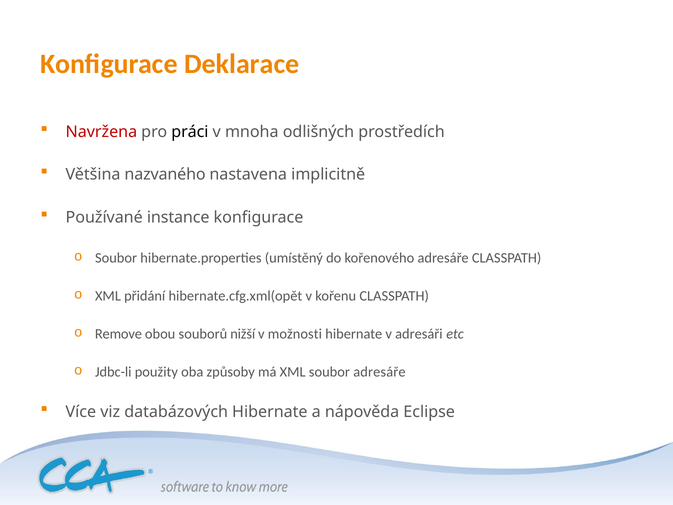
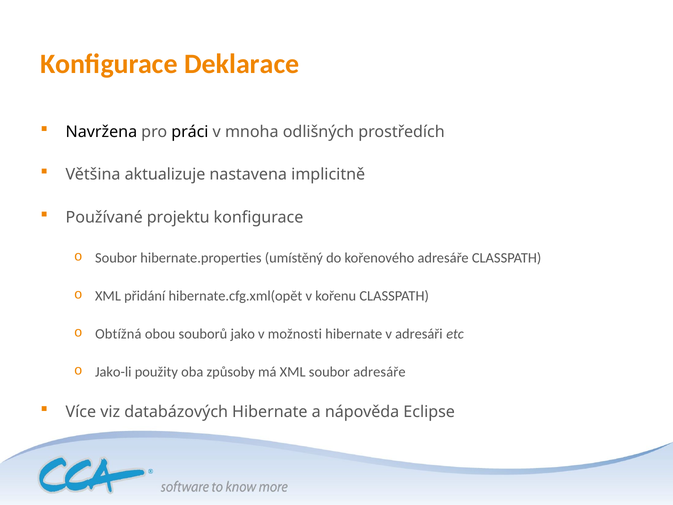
Navržena colour: red -> black (101, 132)
nazvaného: nazvaného -> aktualizuje (165, 175)
instance: instance -> projektu (178, 217)
Remove: Remove -> Obtížná (118, 334)
nižší: nižší -> jako (243, 334)
Jdbc-li: Jdbc-li -> Jako-li (113, 372)
